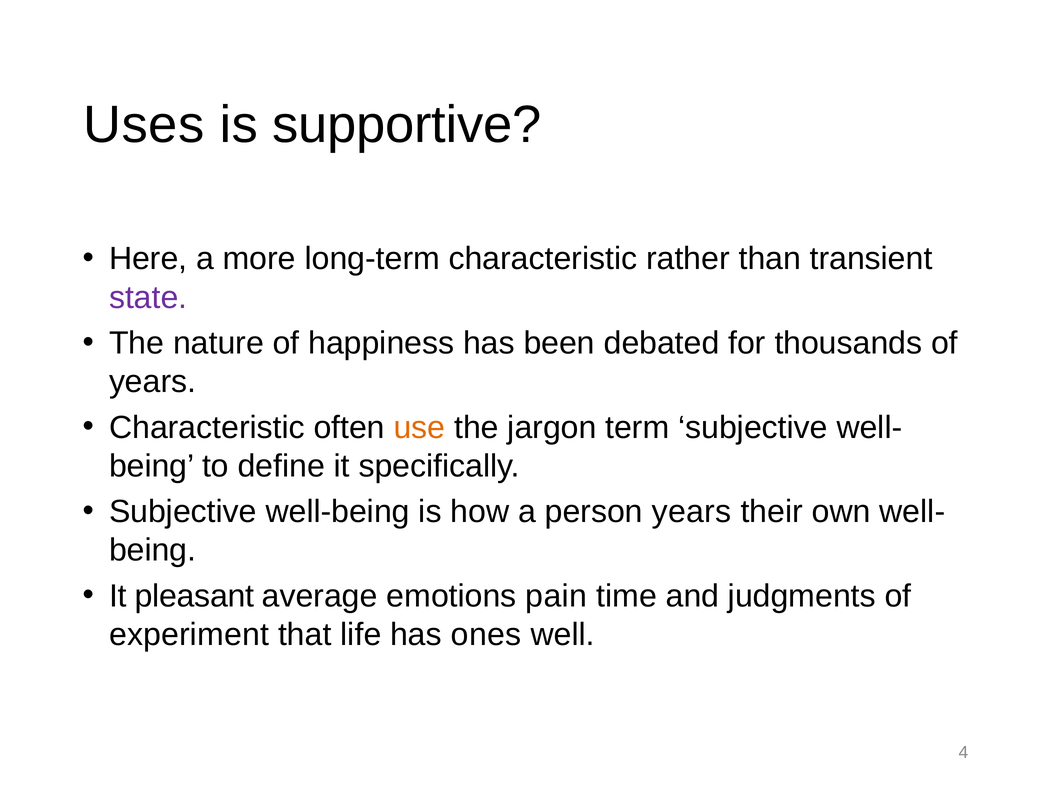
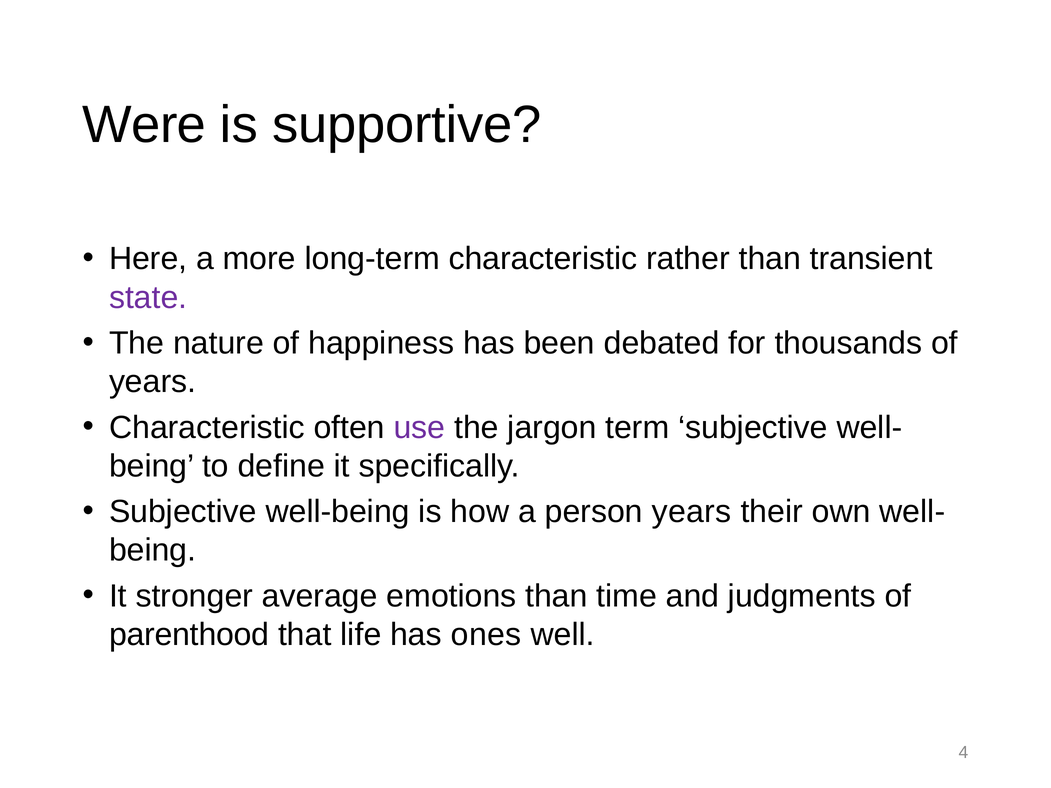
Uses: Uses -> Were (144, 125)
use colour: orange -> purple (419, 428)
pleasant: pleasant -> stronger (194, 596)
emotions pain: pain -> than (556, 596)
experiment: experiment -> parenthood (189, 635)
